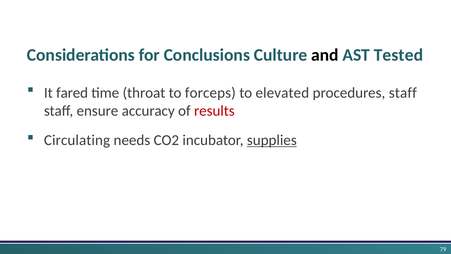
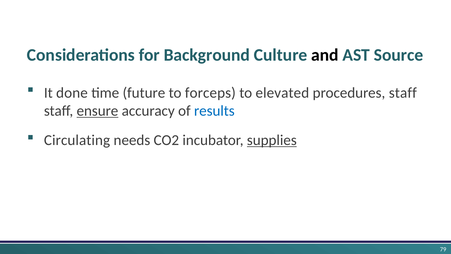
Conclusions: Conclusions -> Background (207, 55)
Tested: Tested -> Source (399, 55)
fared: fared -> done (72, 93)
throat: throat -> future (144, 93)
ensure underline: none -> present (97, 111)
results colour: red -> blue (214, 111)
